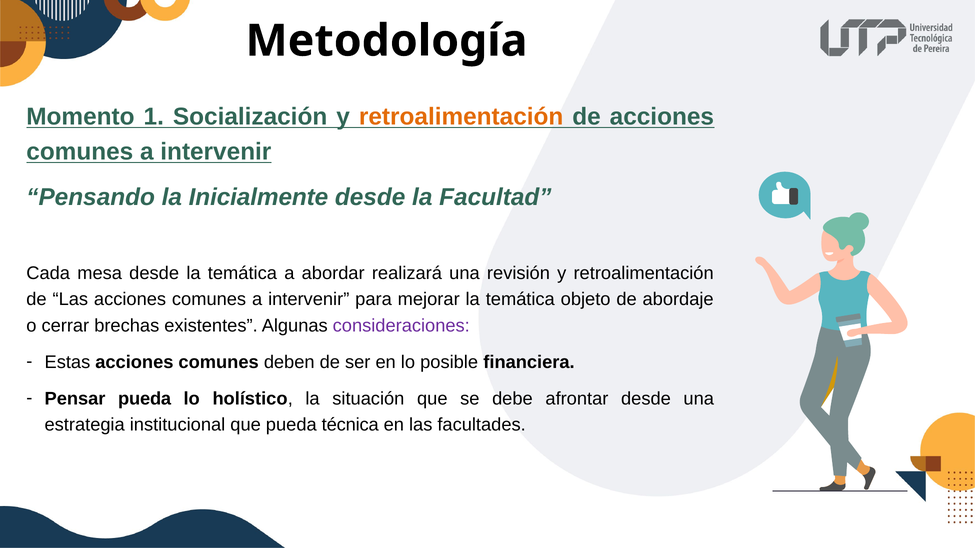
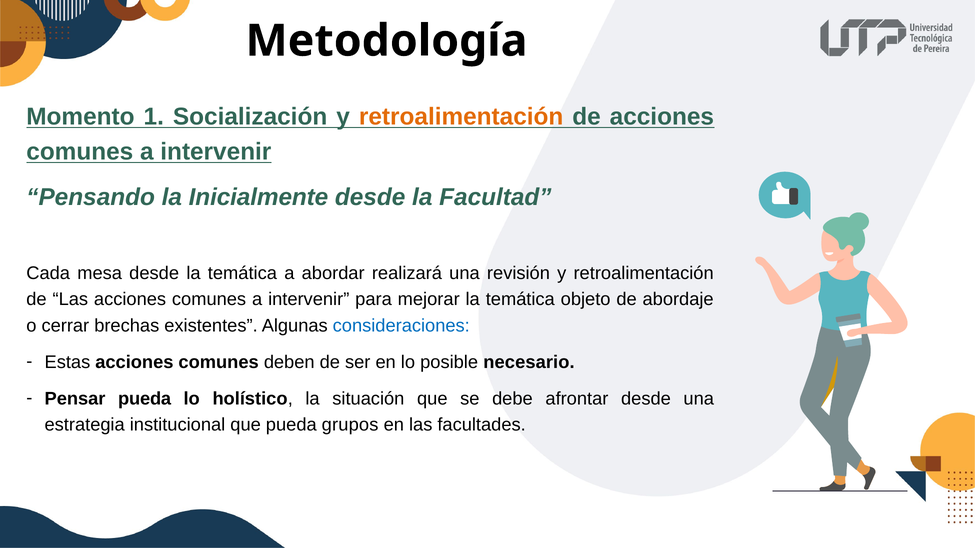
consideraciones colour: purple -> blue (401, 326)
financiera: financiera -> necesario (529, 362)
técnica: técnica -> grupos (350, 425)
